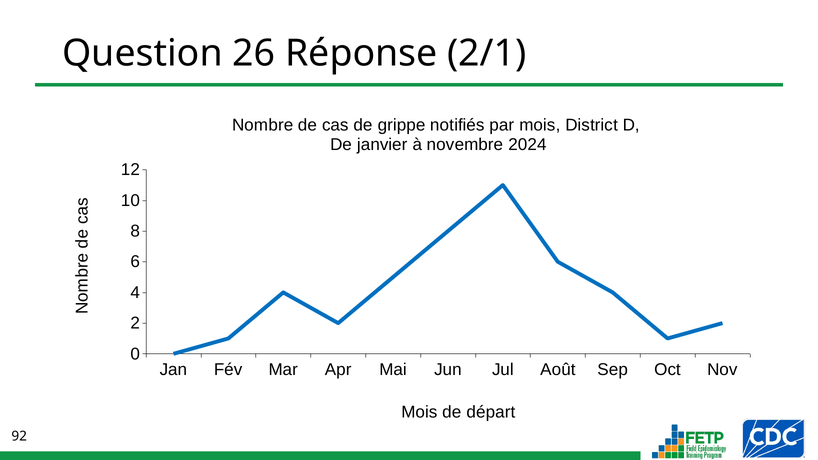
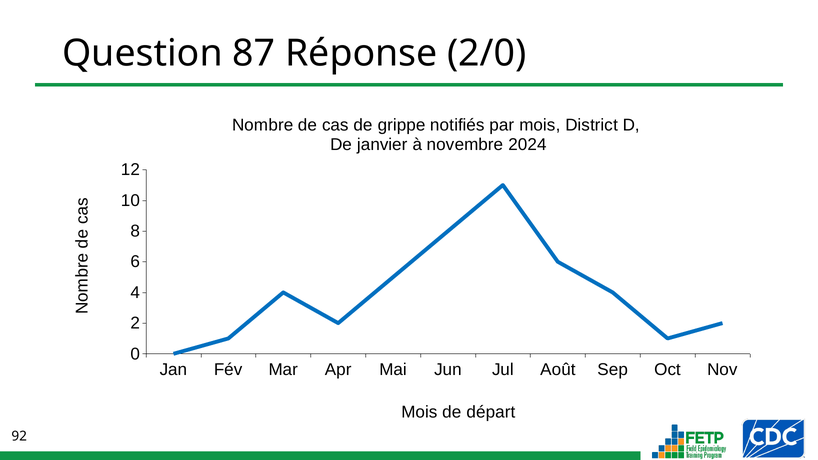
26: 26 -> 87 (254, 54)
2/1: 2/1 -> 2/0 (487, 54)
